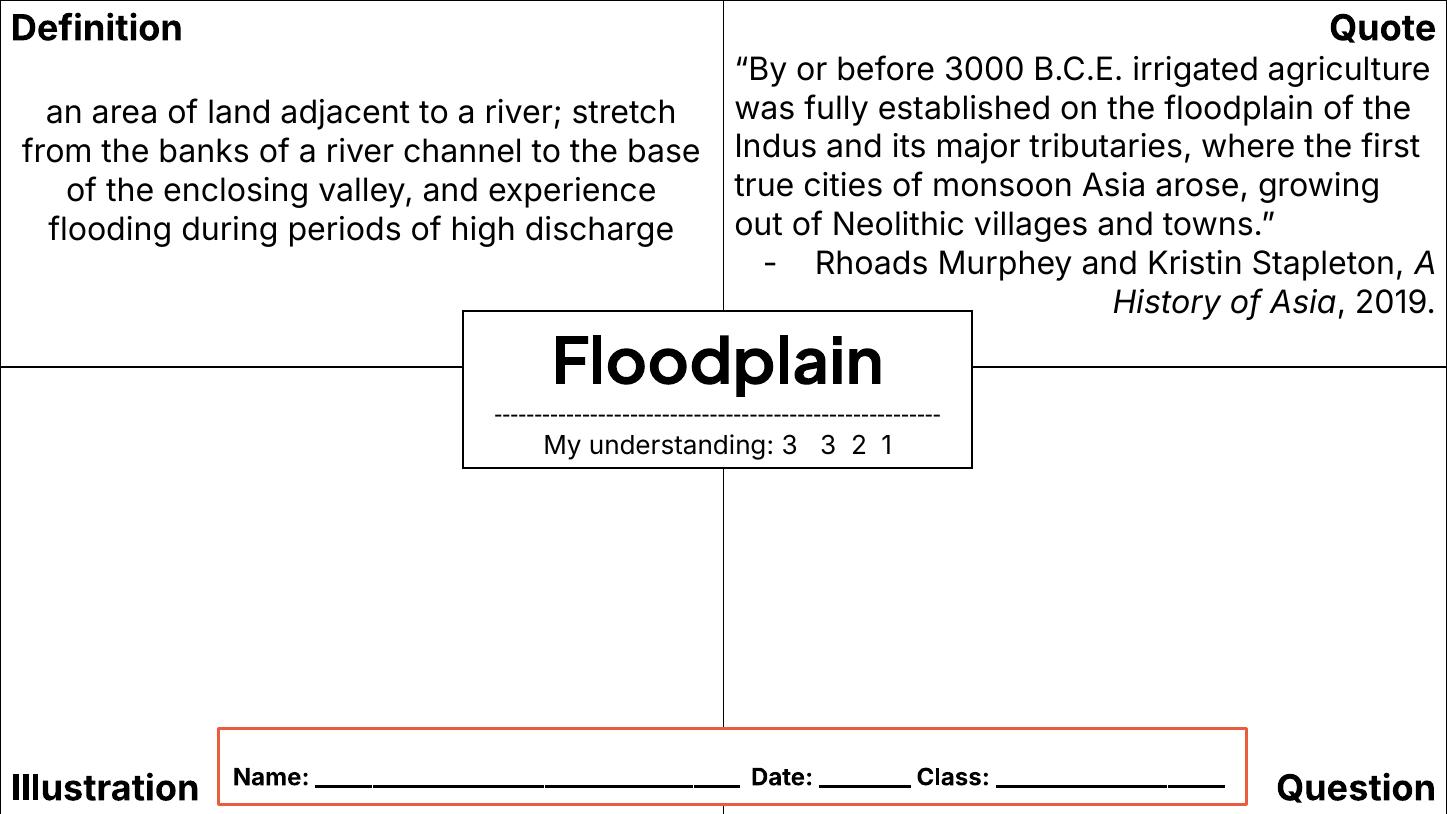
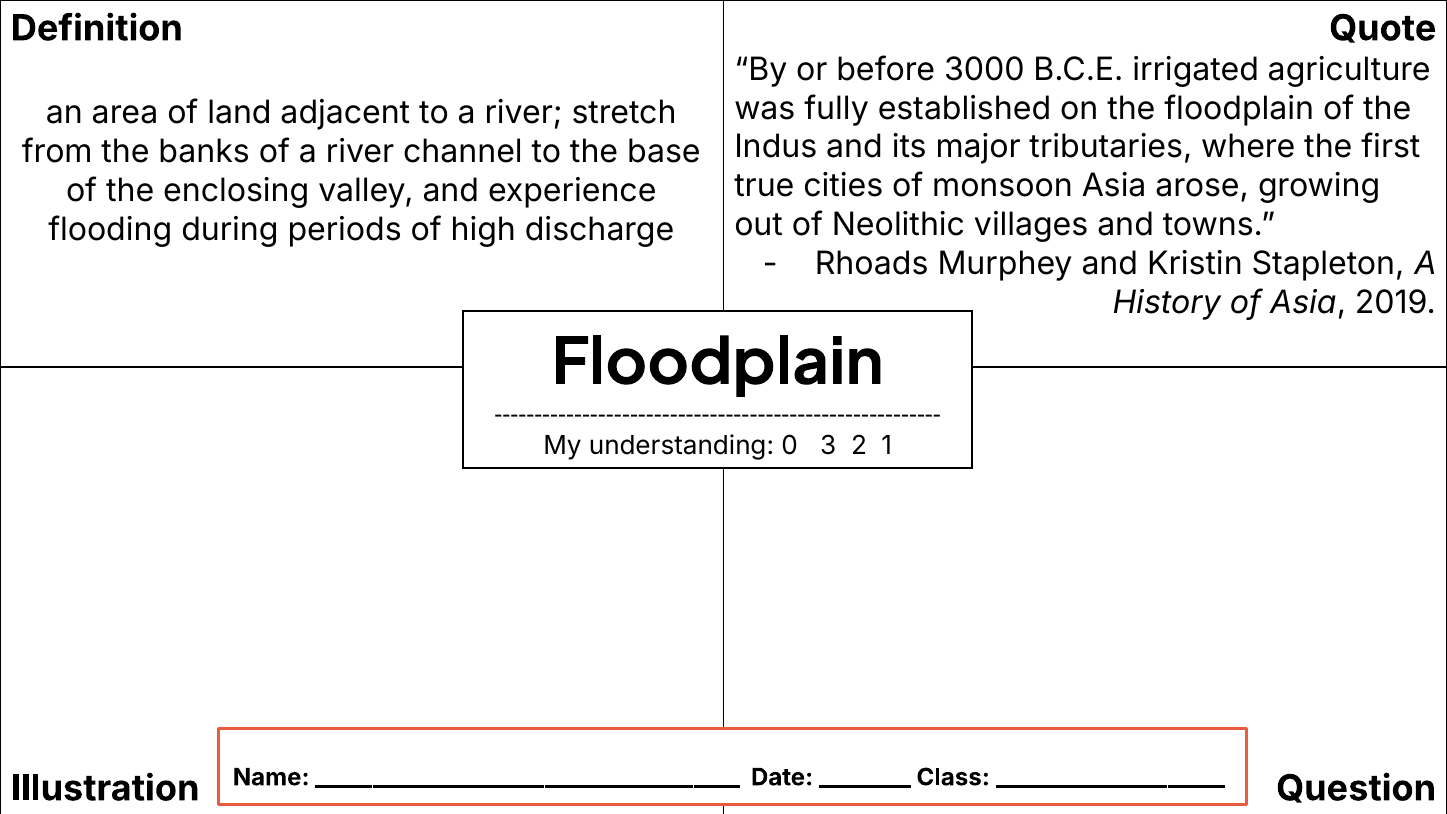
understanding 3: 3 -> 0 (790, 446)
